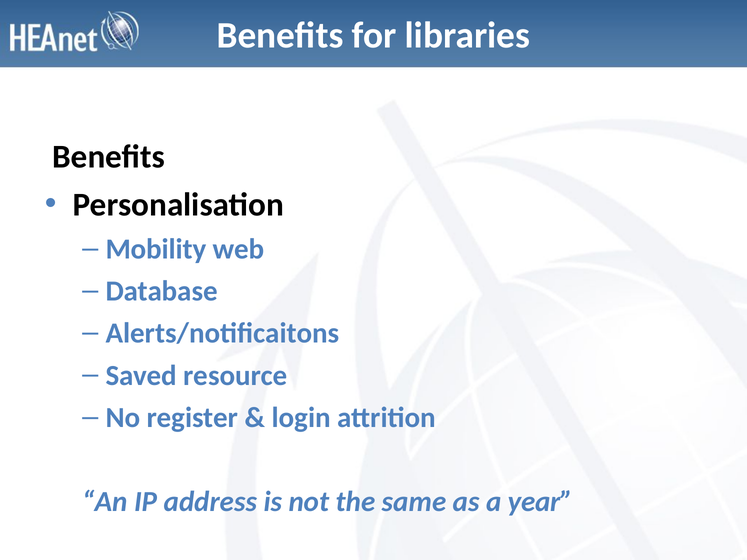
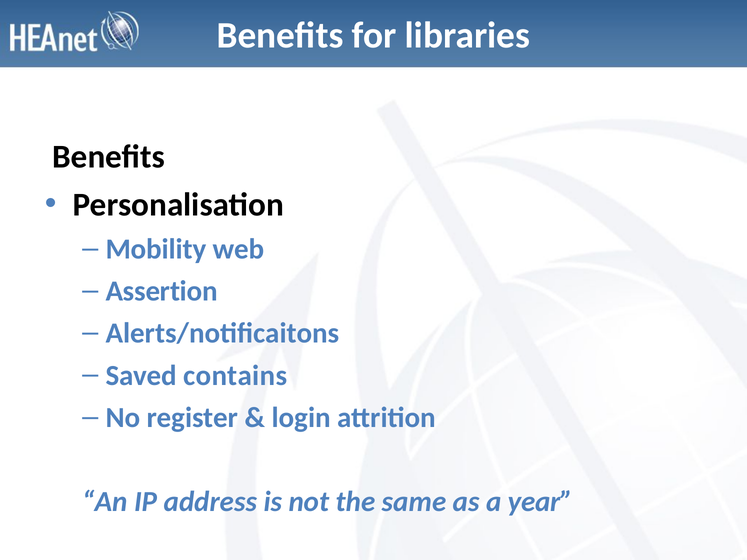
Database: Database -> Assertion (162, 291)
resource: resource -> contains (235, 376)
